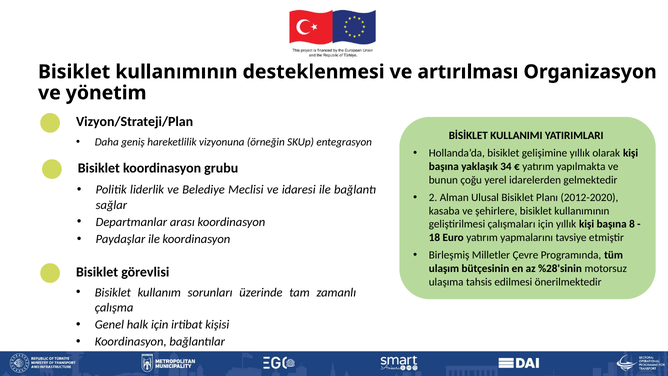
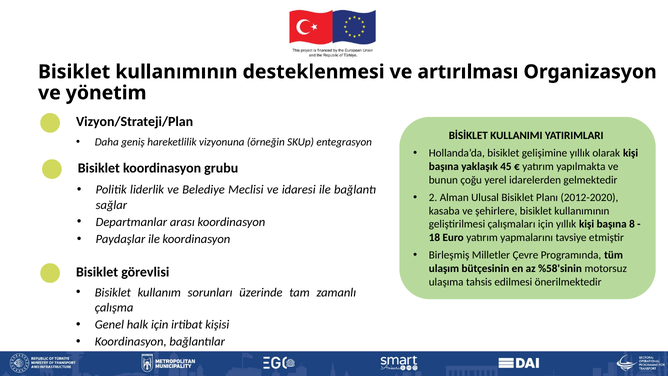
34: 34 -> 45 (506, 166)
%28'sinin: %28'sinin -> %58'sinin (560, 268)
